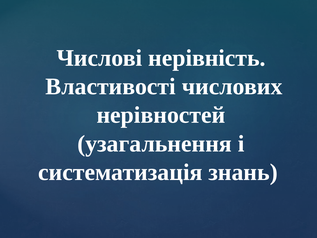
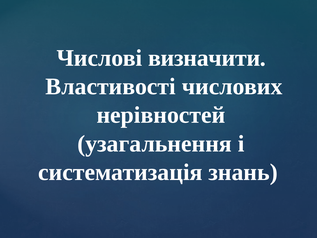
нерівність: нерівність -> визначити (207, 58)
